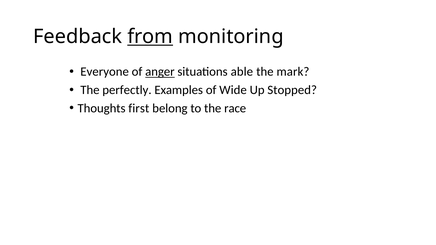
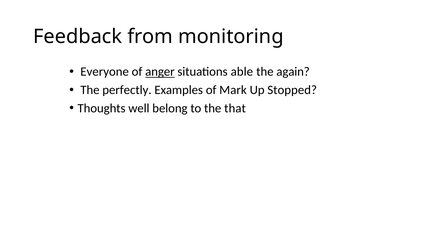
from underline: present -> none (150, 37)
mark: mark -> again (293, 72)
Wide: Wide -> Mark (233, 90)
first: first -> well (139, 108)
race: race -> that (235, 108)
